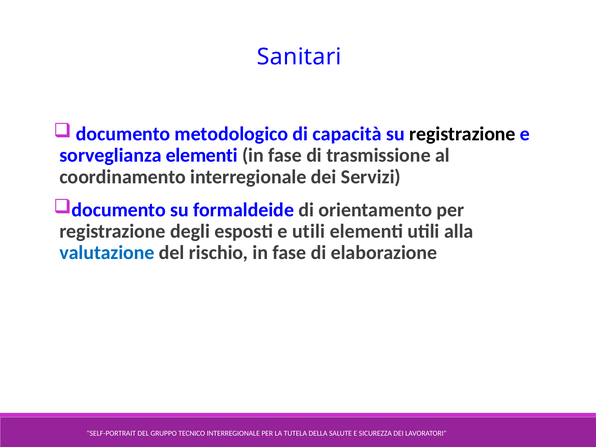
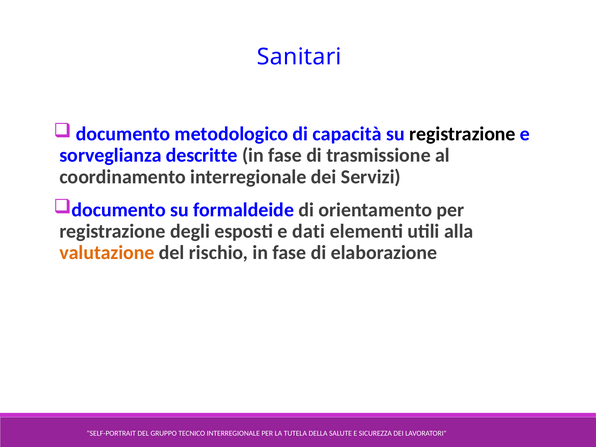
sorveglianza elementi: elementi -> descritte (202, 155)
e utili: utili -> dati (309, 231)
valutazione colour: blue -> orange (107, 253)
